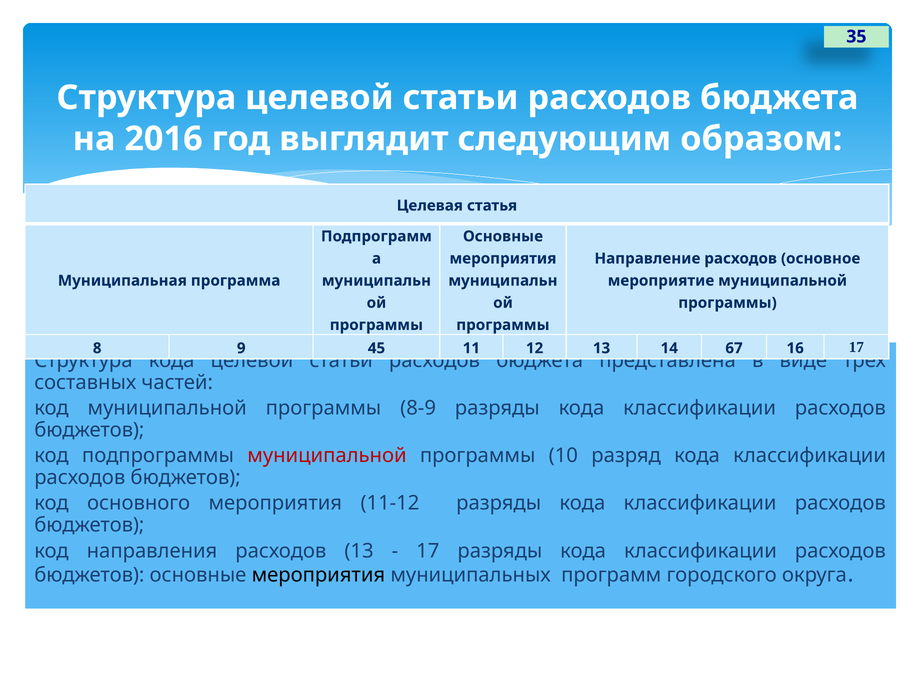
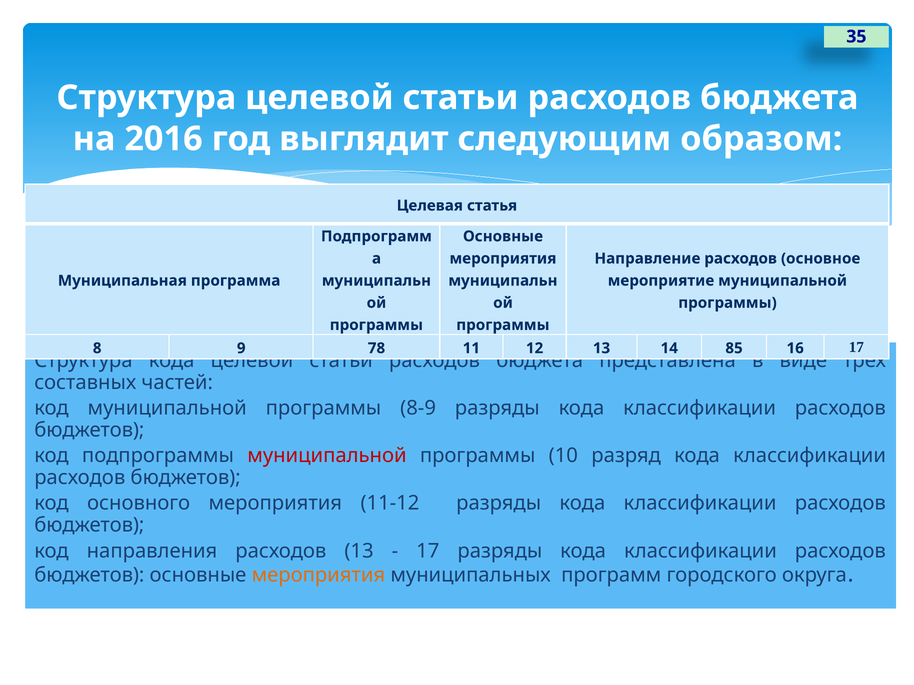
45: 45 -> 78 (376, 348)
67: 67 -> 85 (734, 348)
мероприятия colour: black -> orange (318, 576)
